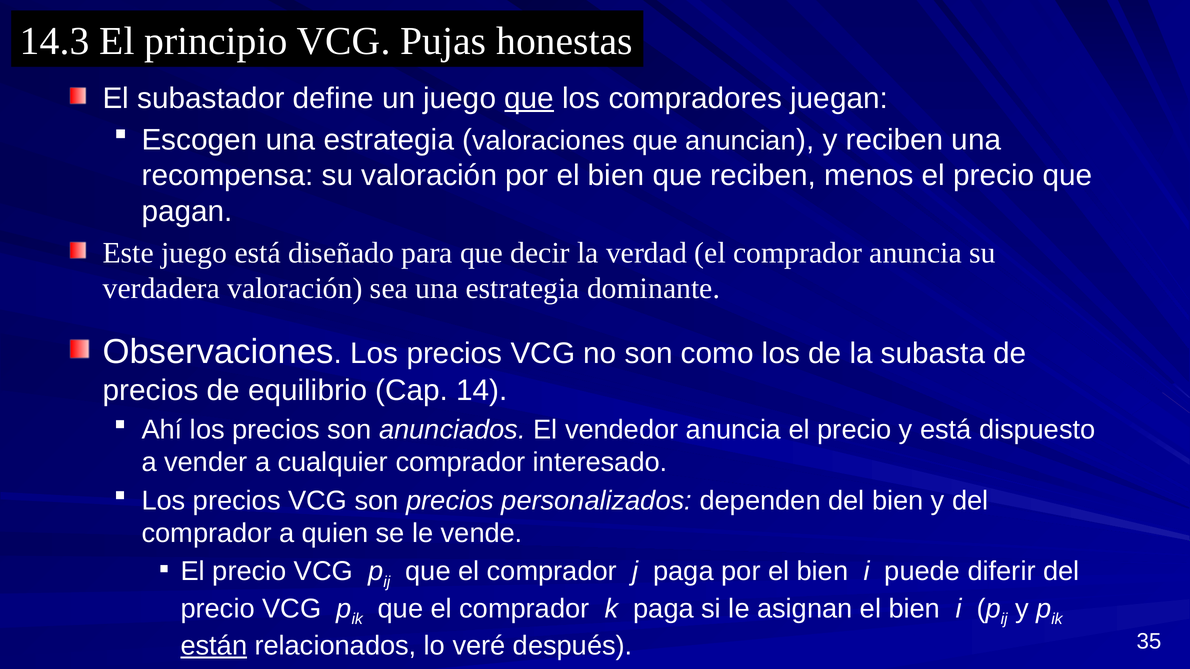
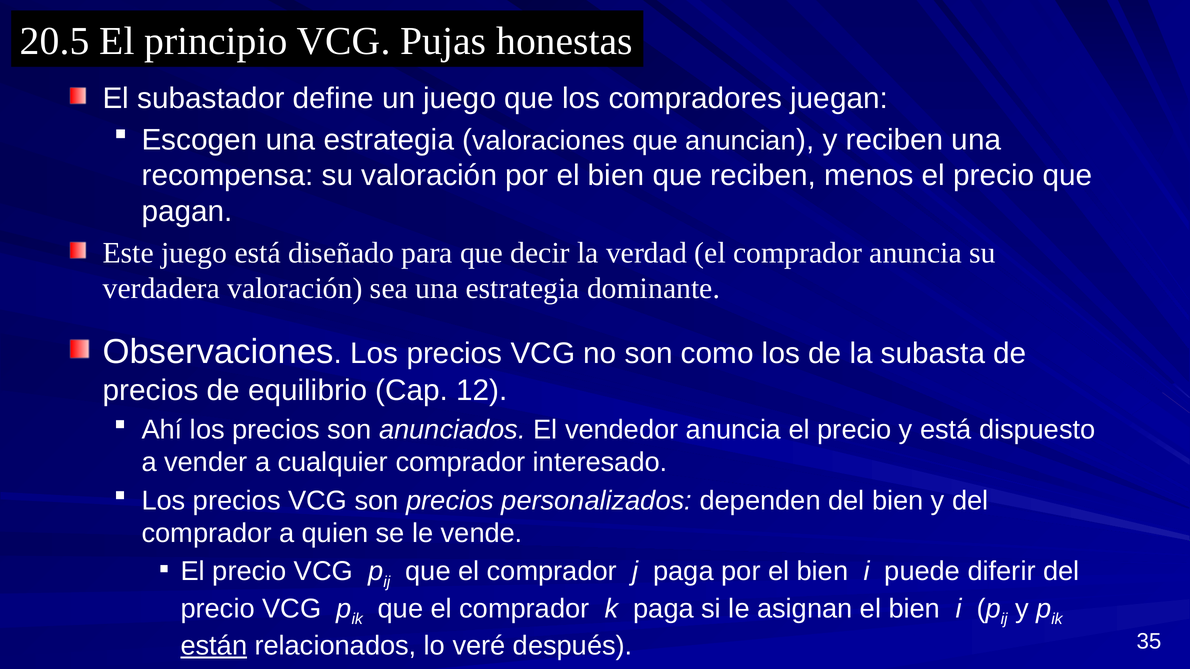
14.3: 14.3 -> 20.5 (55, 41)
que underline: present -> none (529, 98)
14: 14 -> 12 (482, 390)
